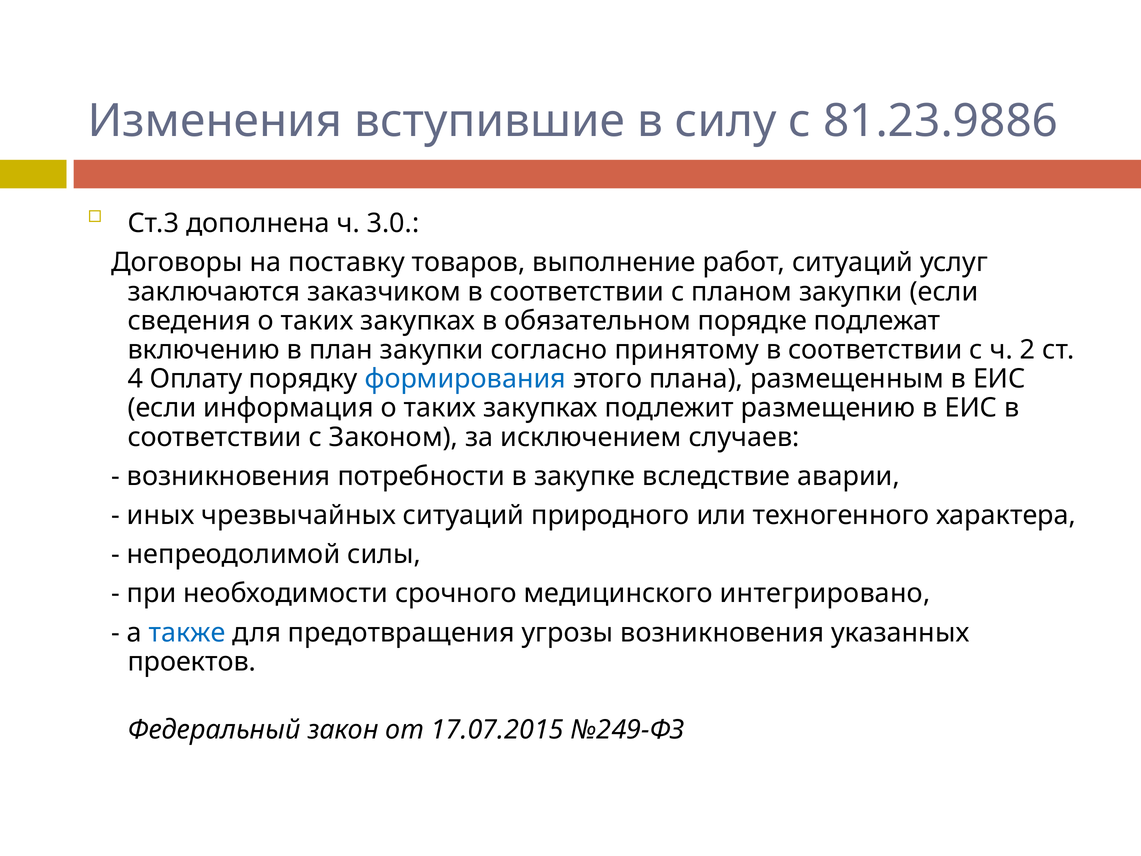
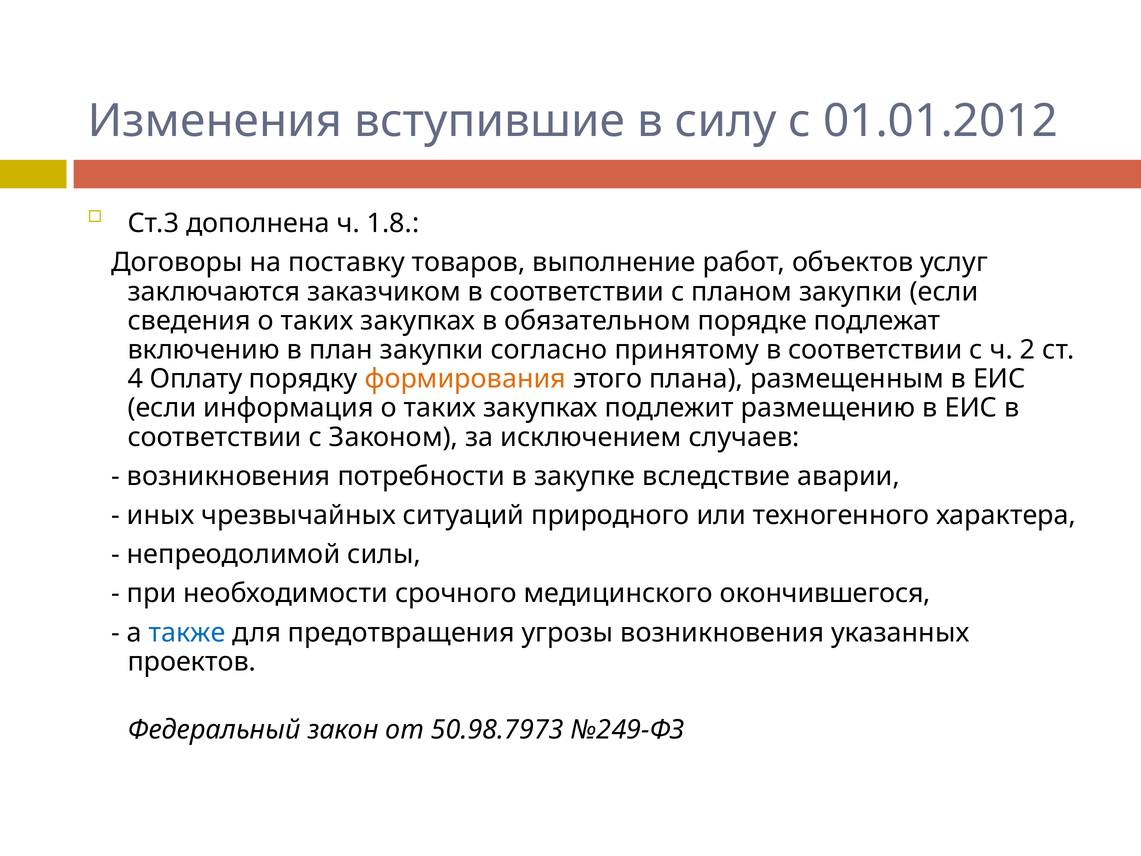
81.23.9886: 81.23.9886 -> 01.01.2012 (941, 121)
3.0: 3.0 -> 1.8 (393, 223)
работ ситуаций: ситуаций -> объектов (853, 262)
формирования colour: blue -> orange (465, 379)
интегрировано: интегрировано -> окончившегося (825, 593)
17.07.2015: 17.07.2015 -> 50.98.7973 (497, 730)
